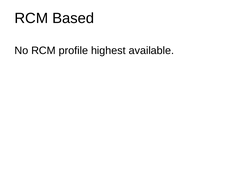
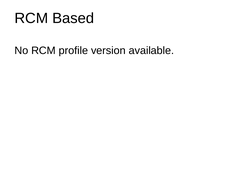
highest: highest -> version (108, 51)
